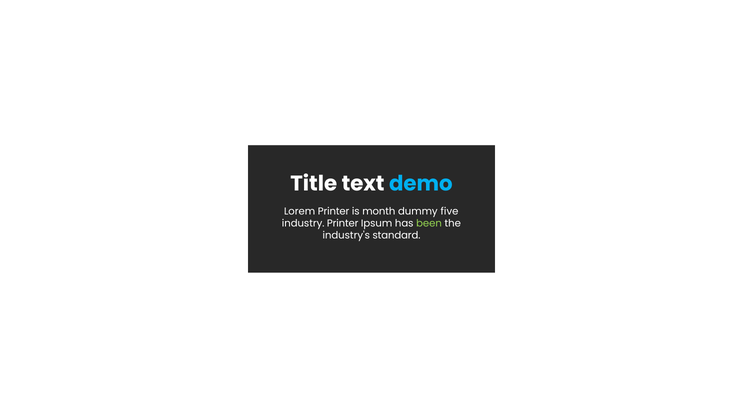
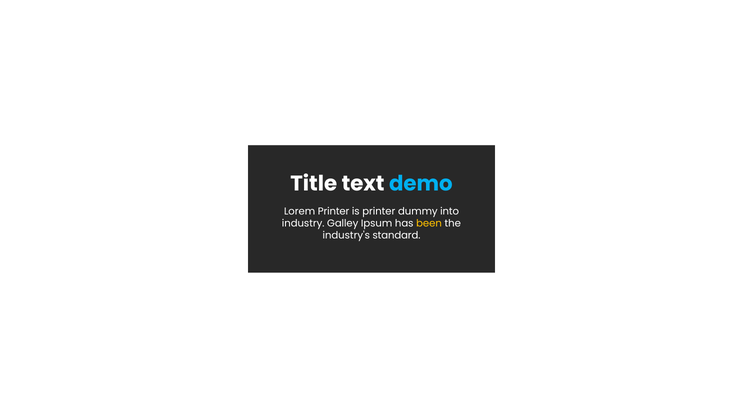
is month: month -> printer (379, 211)
five: five -> into (450, 211)
industry Printer: Printer -> Galley (343, 223)
been colour: light green -> yellow (429, 223)
